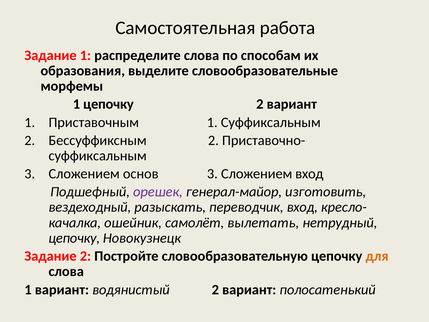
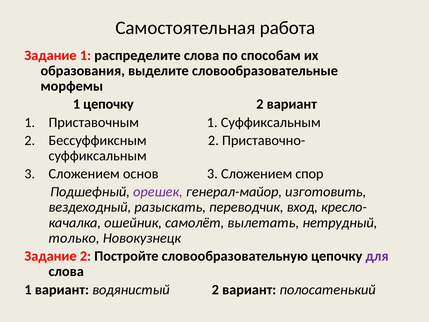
Сложением вход: вход -> спор (309, 174)
цепочку: цепочку -> только (74, 238)
для colour: orange -> purple (377, 256)
